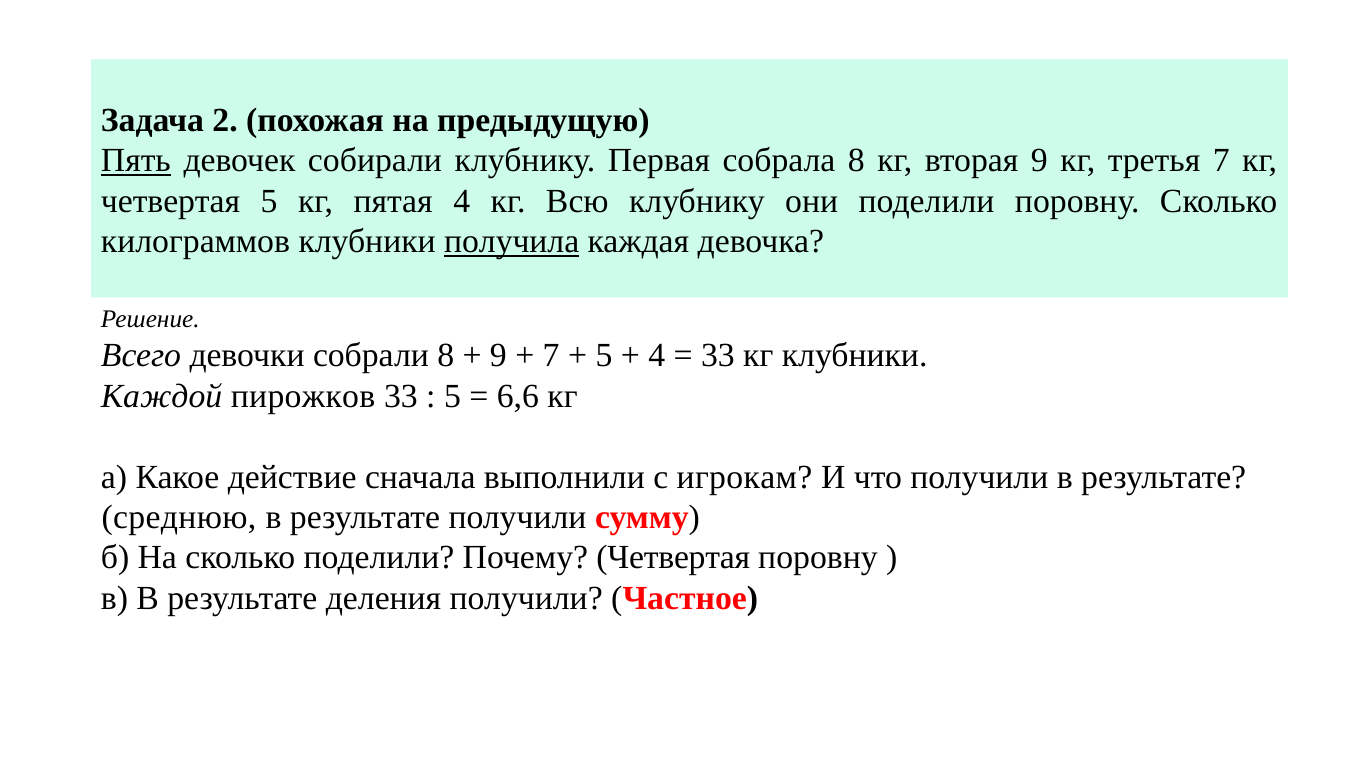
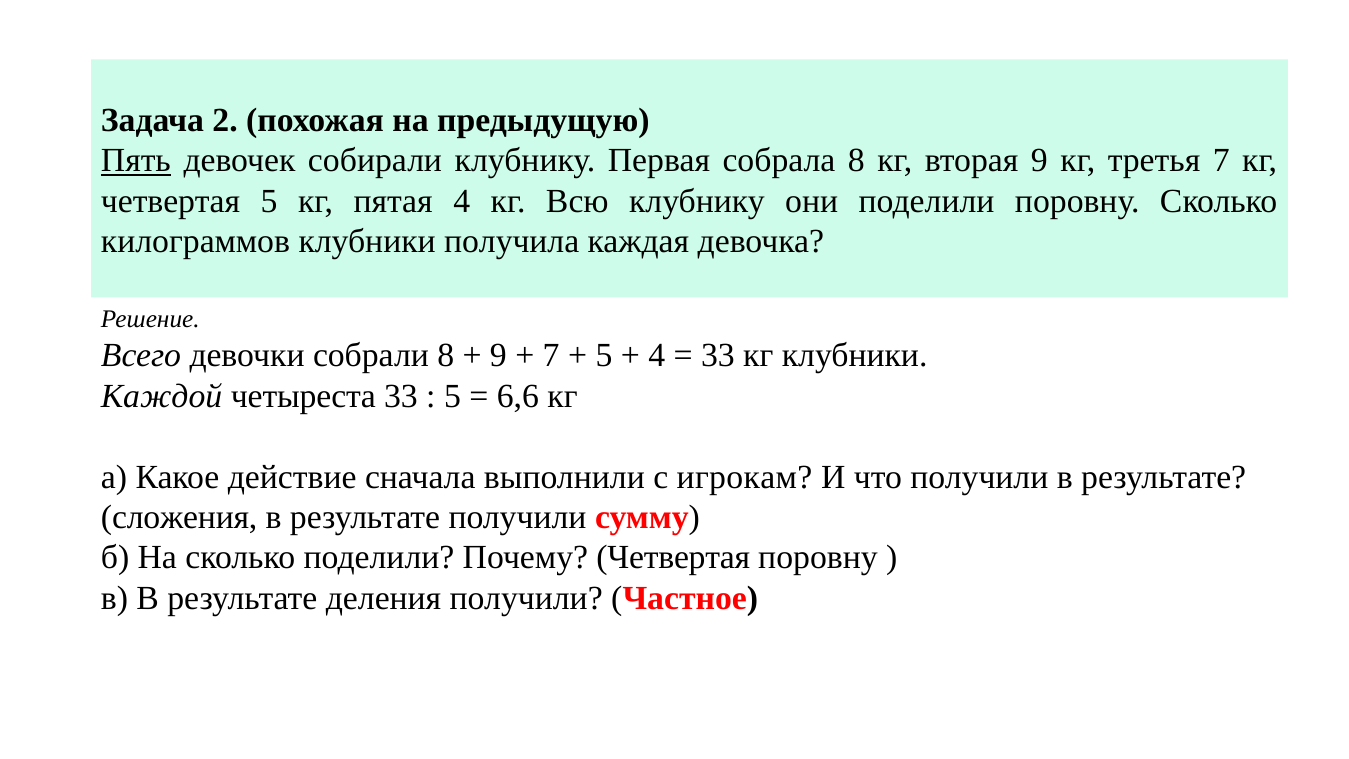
получила underline: present -> none (512, 241)
пирожков: пирожков -> четыреста (303, 396)
среднюю: среднюю -> сложения (179, 517)
